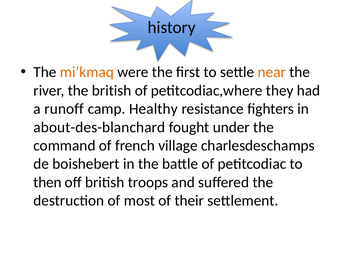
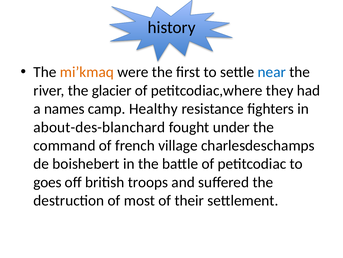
near colour: orange -> blue (272, 72)
the british: british -> glacier (112, 90)
runoff: runoff -> names (64, 109)
then: then -> goes (47, 182)
